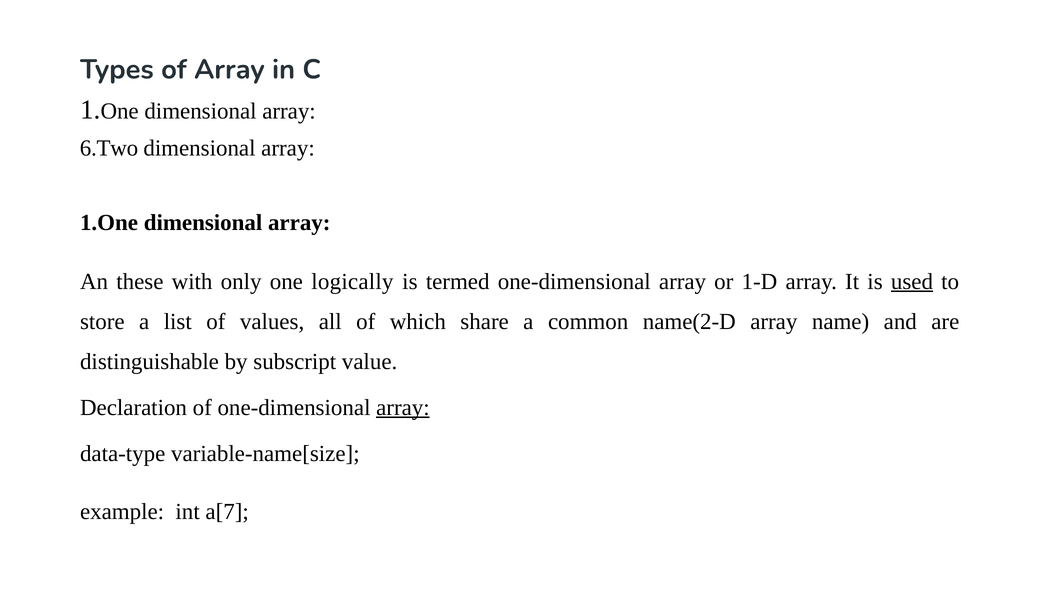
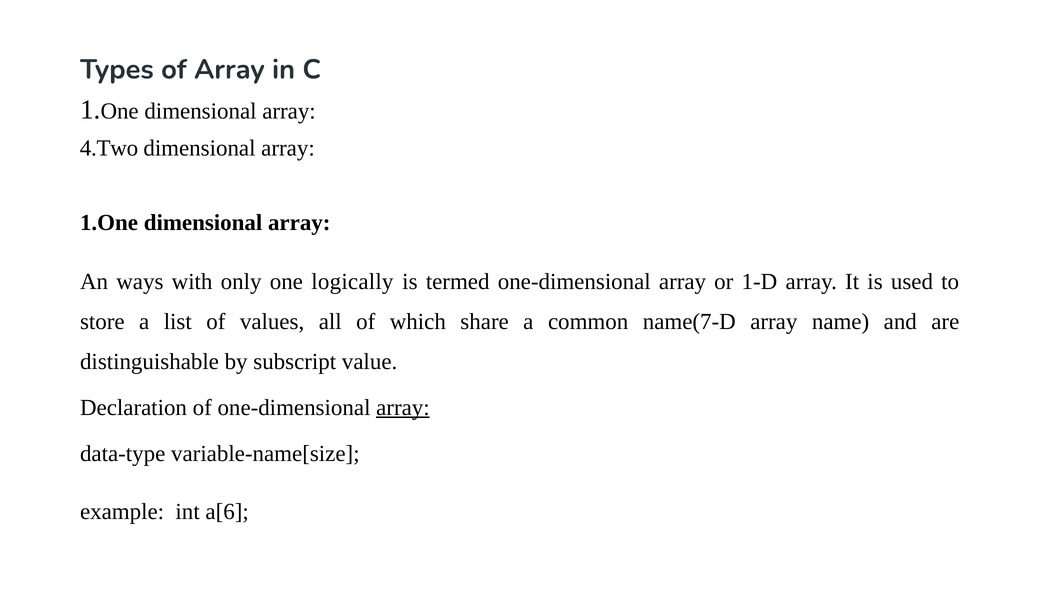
6.Two: 6.Two -> 4.Two (109, 148)
these: these -> ways (140, 281)
used underline: present -> none (912, 281)
name(2-D: name(2-D -> name(7-D (689, 321)
a[7: a[7 -> a[6 (227, 511)
